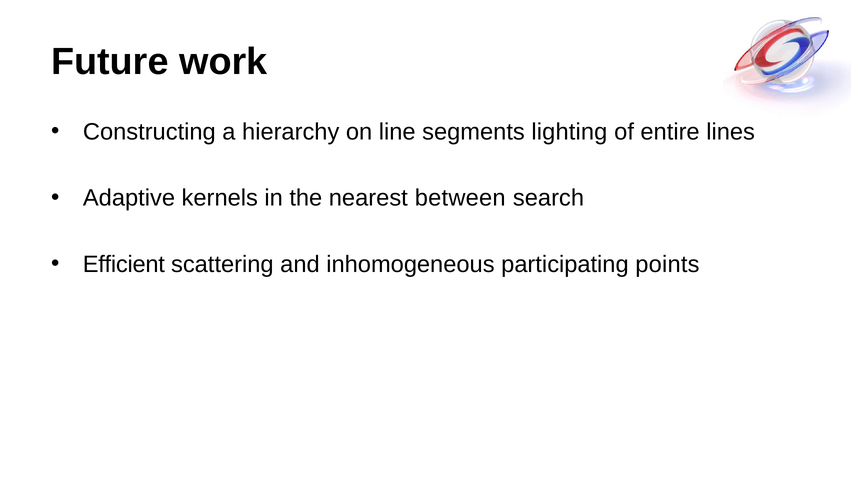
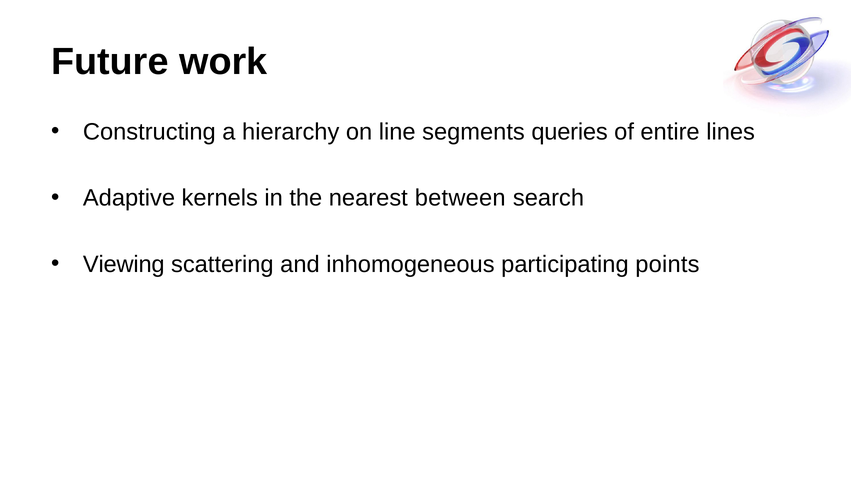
lighting: lighting -> queries (570, 132)
Efficient: Efficient -> Viewing (124, 264)
